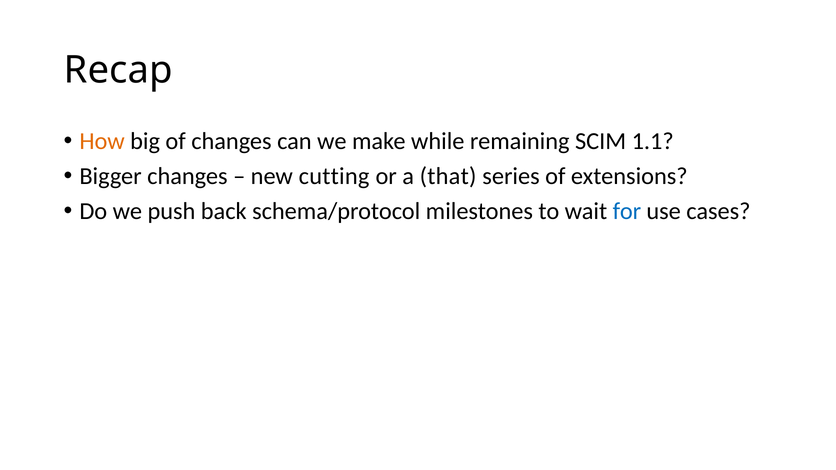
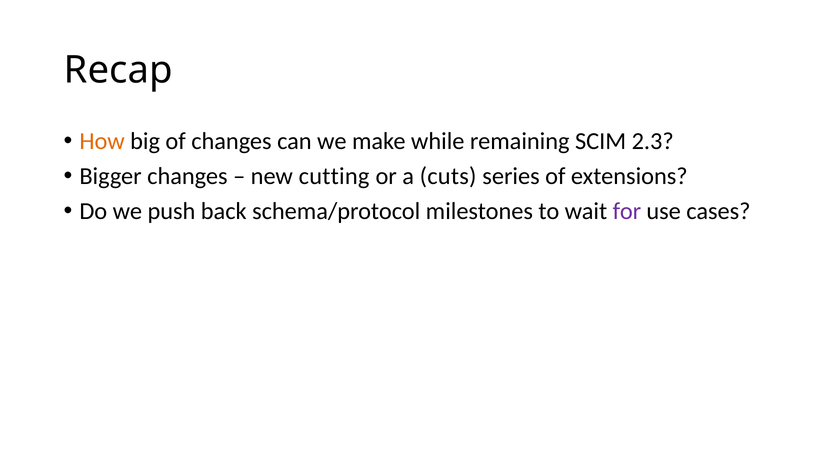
1.1: 1.1 -> 2.3 (653, 141)
that: that -> cuts (448, 176)
for colour: blue -> purple (627, 211)
